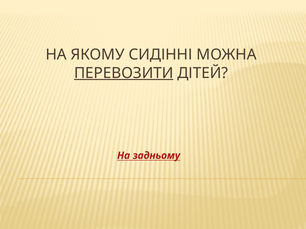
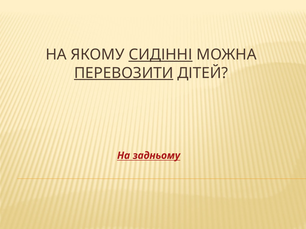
СИДІННІ underline: none -> present (160, 55)
